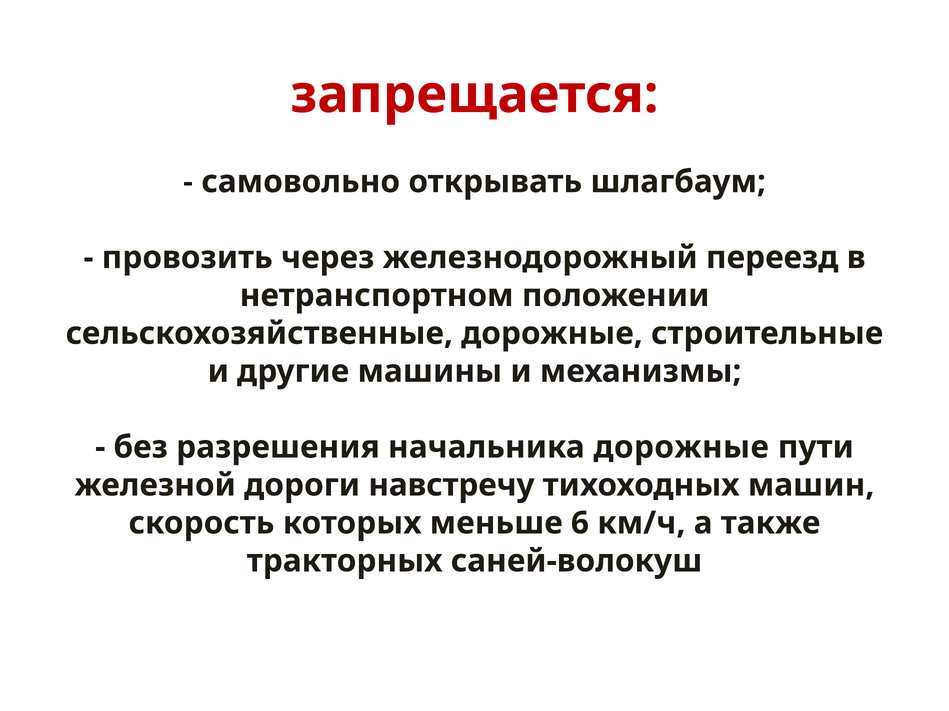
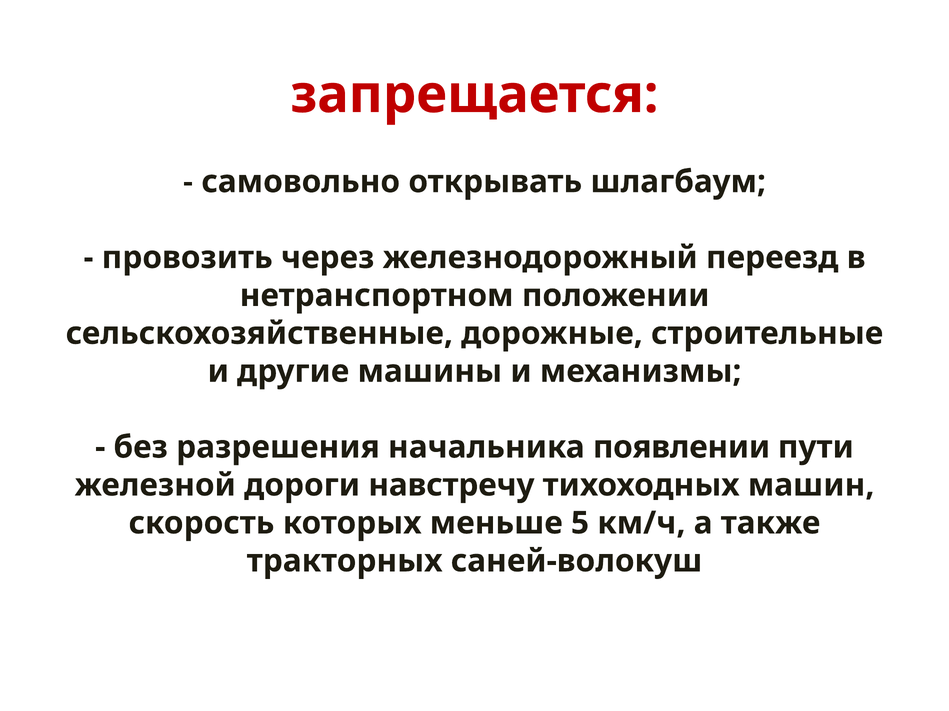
начальника дорожные: дорожные -> появлении (682, 448)
6: 6 -> 5 (580, 524)
